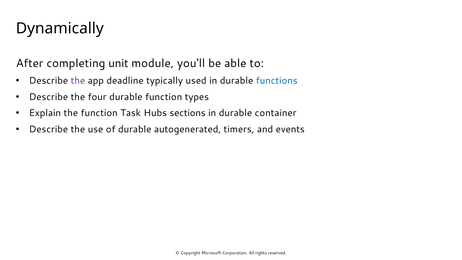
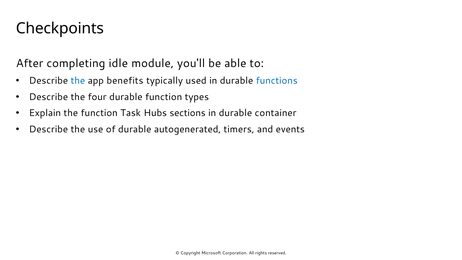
Dynamically: Dynamically -> Checkpoints (60, 28)
unit: unit -> idle (118, 63)
the colour: purple -> blue (78, 81)
deadline: deadline -> benefits (125, 81)
